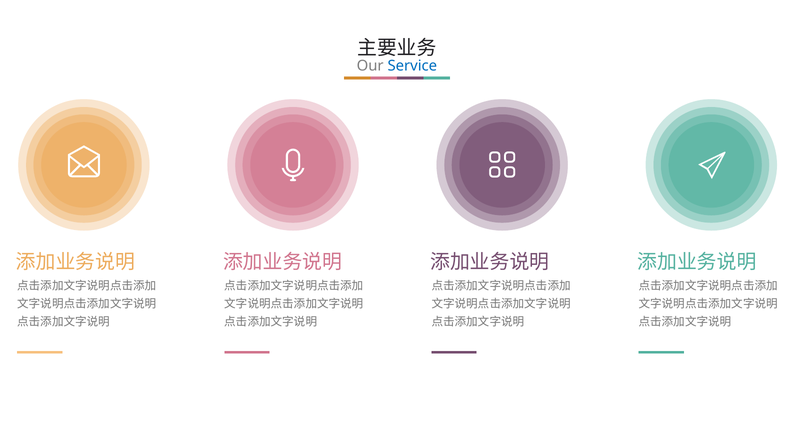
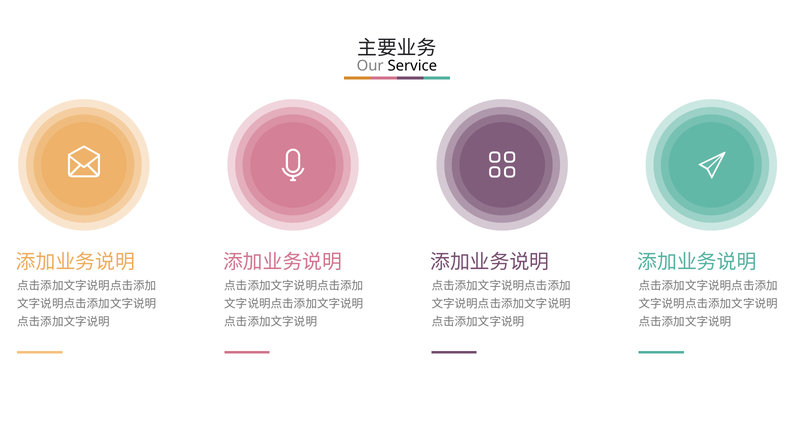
Service colour: blue -> black (412, 66)
